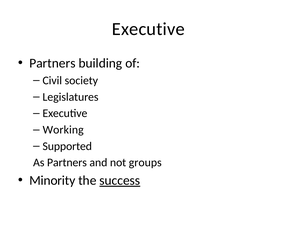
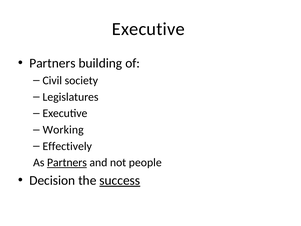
Supported: Supported -> Effectively (67, 146)
Partners underline: none -> present (67, 162)
groups: groups -> people (145, 162)
Minority: Minority -> Decision (52, 180)
